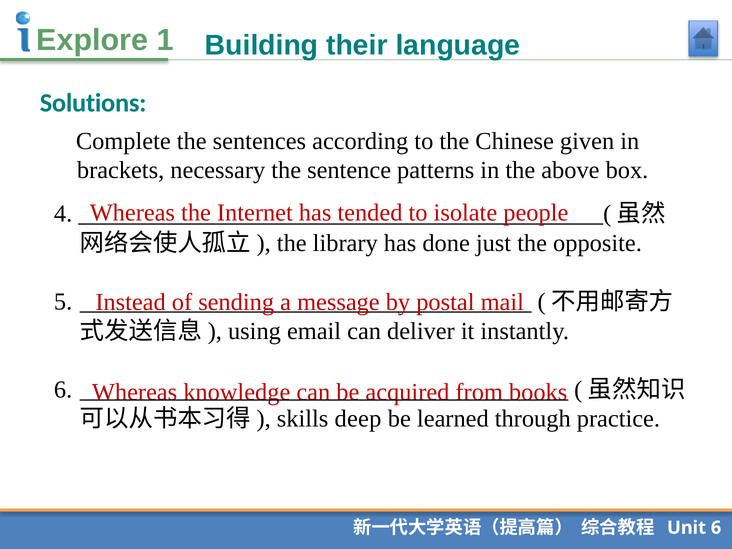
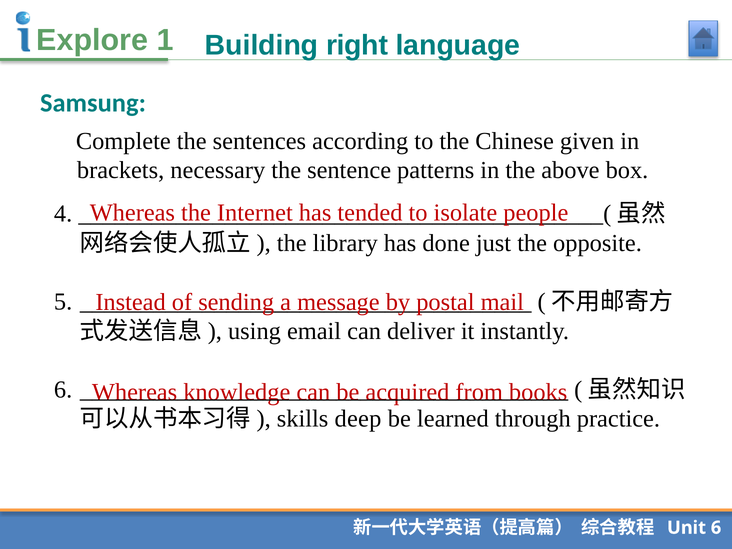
their: their -> right (357, 45)
Solutions: Solutions -> Samsung (93, 103)
